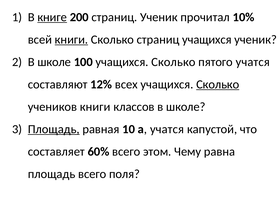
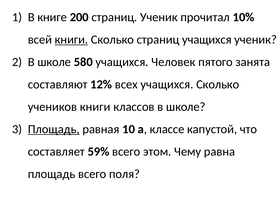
книге underline: present -> none (52, 17)
100: 100 -> 580 (83, 62)
Сколько: Сколько -> Человек (173, 62)
пятого учатся: учатся -> занята (253, 62)
Сколько underline: present -> none (218, 84)
а учатся: учатся -> классе (167, 129)
60%: 60% -> 59% (98, 152)
